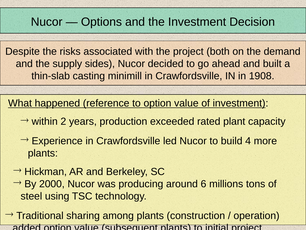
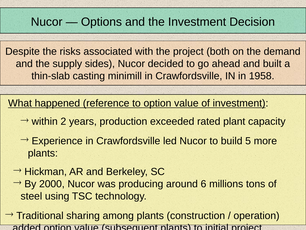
1908: 1908 -> 1958 (262, 76)
4: 4 -> 5 (248, 141)
